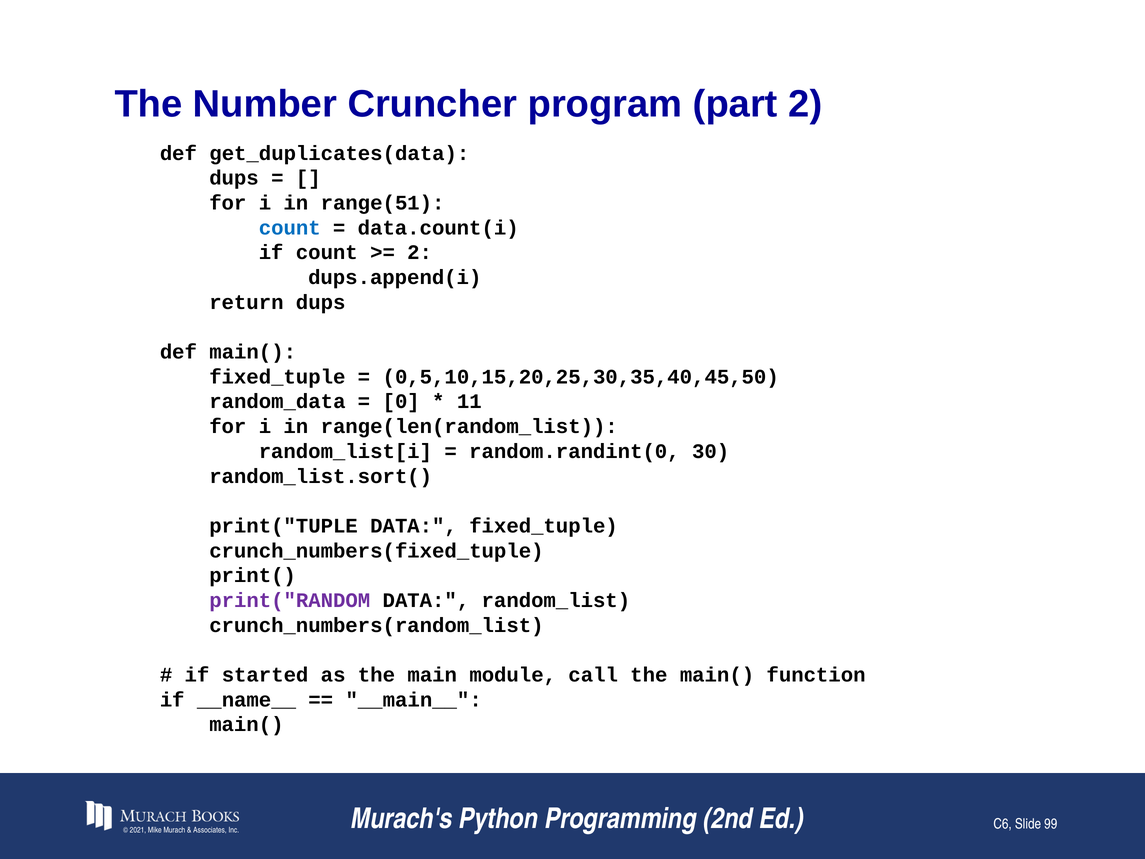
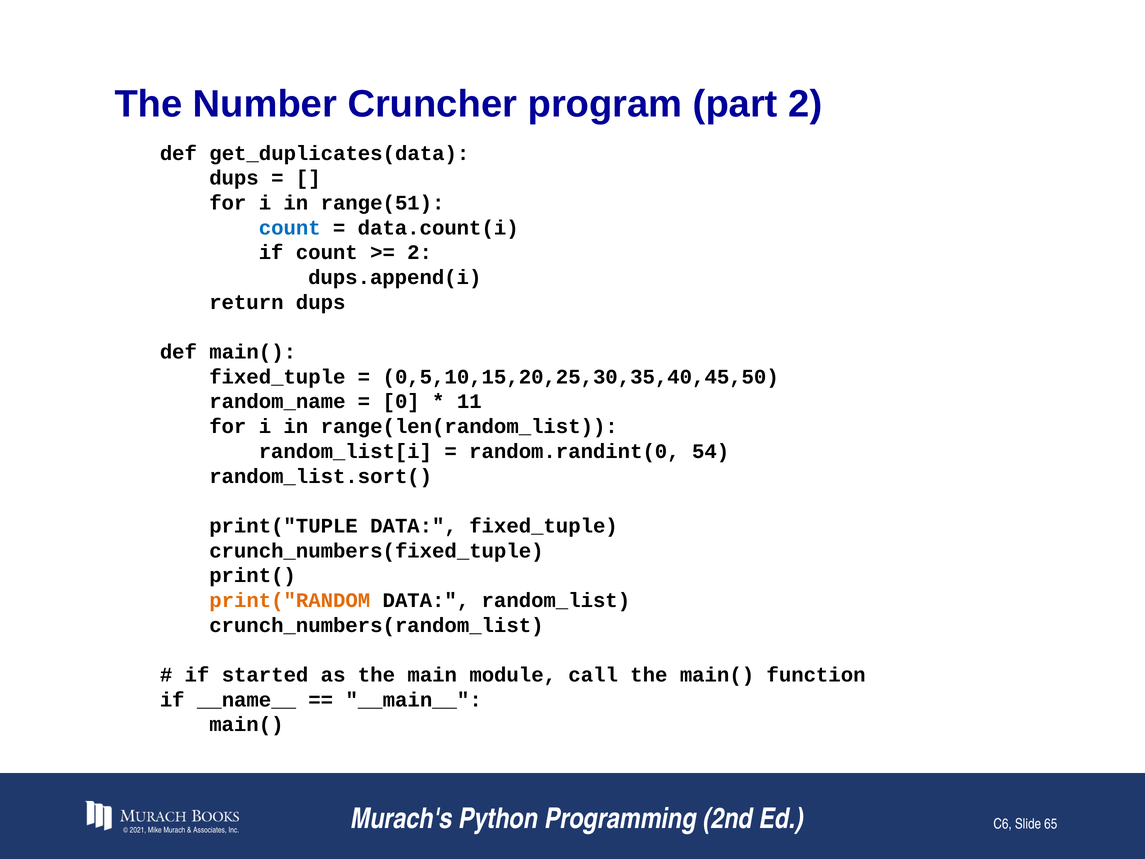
random_data: random_data -> random_name (277, 402)
30: 30 -> 54 (711, 451)
print("RANDOM colour: purple -> orange (290, 600)
99: 99 -> 65 (1051, 824)
